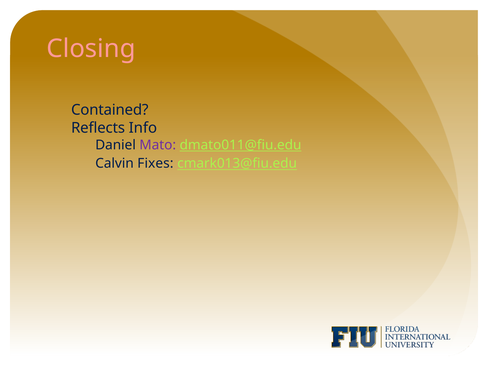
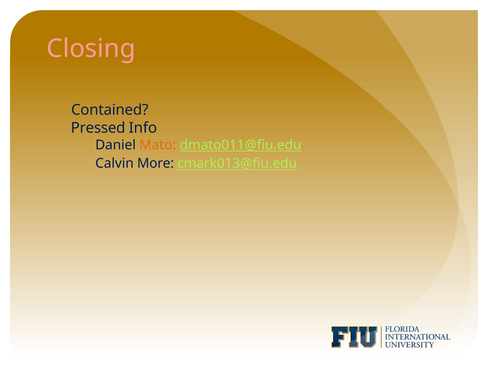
Reflects: Reflects -> Pressed (98, 128)
Mato colour: purple -> orange (158, 145)
Fixes: Fixes -> More (156, 163)
